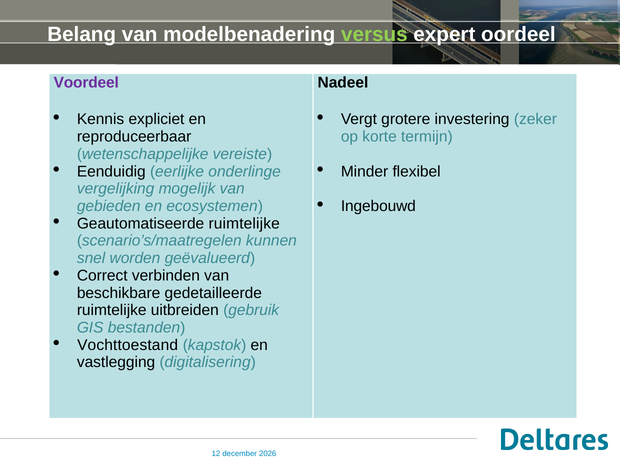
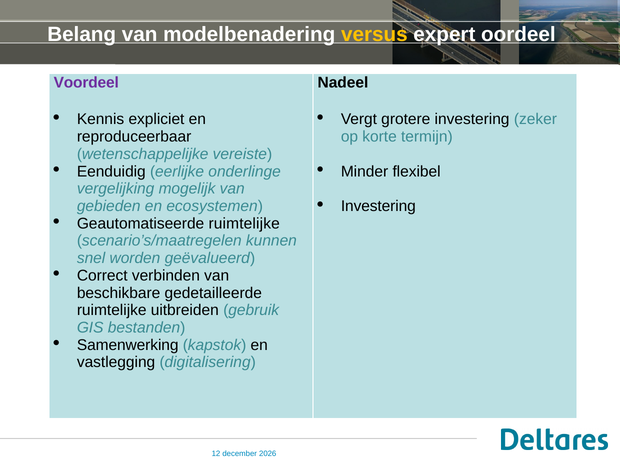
versus colour: light green -> yellow (374, 35)
Ingebouwd: Ingebouwd -> Investering (378, 206)
Vochttoestand: Vochttoestand -> Samenwerking (128, 345)
